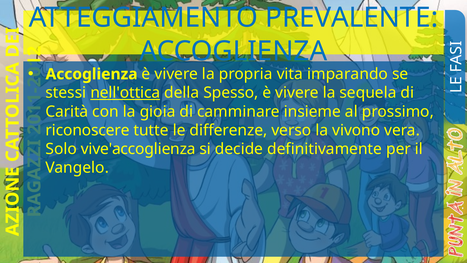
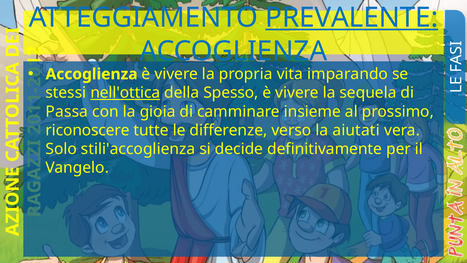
PREVALENTE underline: none -> present (352, 18)
Carità: Carità -> Passa (67, 111)
vivono: vivono -> aiutati (356, 130)
vive'accoglienza: vive'accoglienza -> stili'accoglienza (138, 149)
